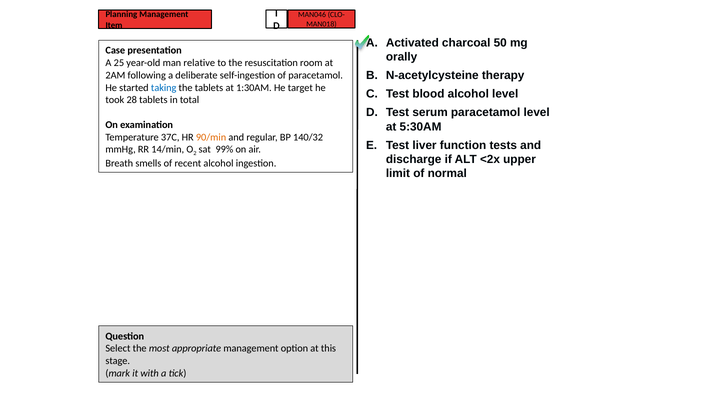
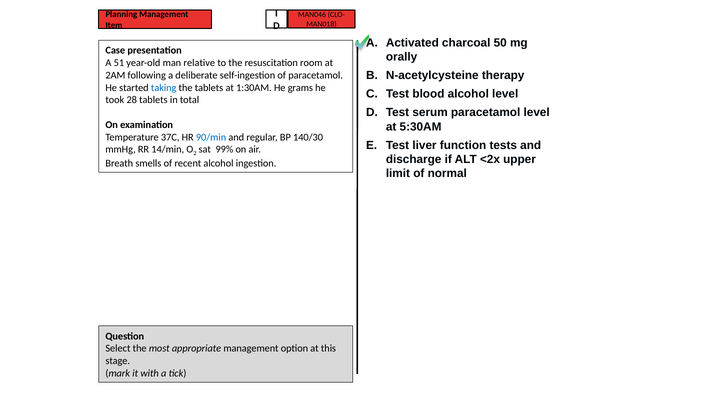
25: 25 -> 51 (119, 63)
target: target -> grams (300, 88)
90/min colour: orange -> blue (211, 137)
140/32: 140/32 -> 140/30 (308, 137)
